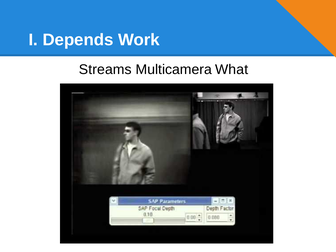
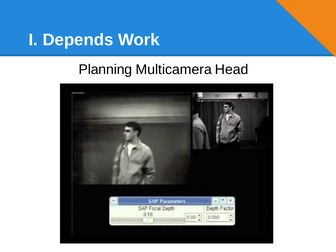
Streams: Streams -> Planning (105, 70)
What: What -> Head (232, 70)
